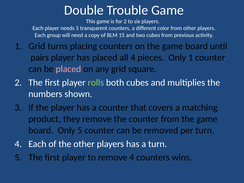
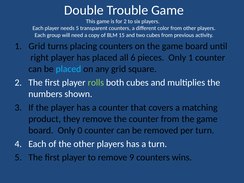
pairs: pairs -> right (40, 58)
all 4: 4 -> 6 (133, 58)
placed colour: pink -> light blue (68, 69)
Only 5: 5 -> 0 (80, 130)
remove 4: 4 -> 9 (132, 157)
